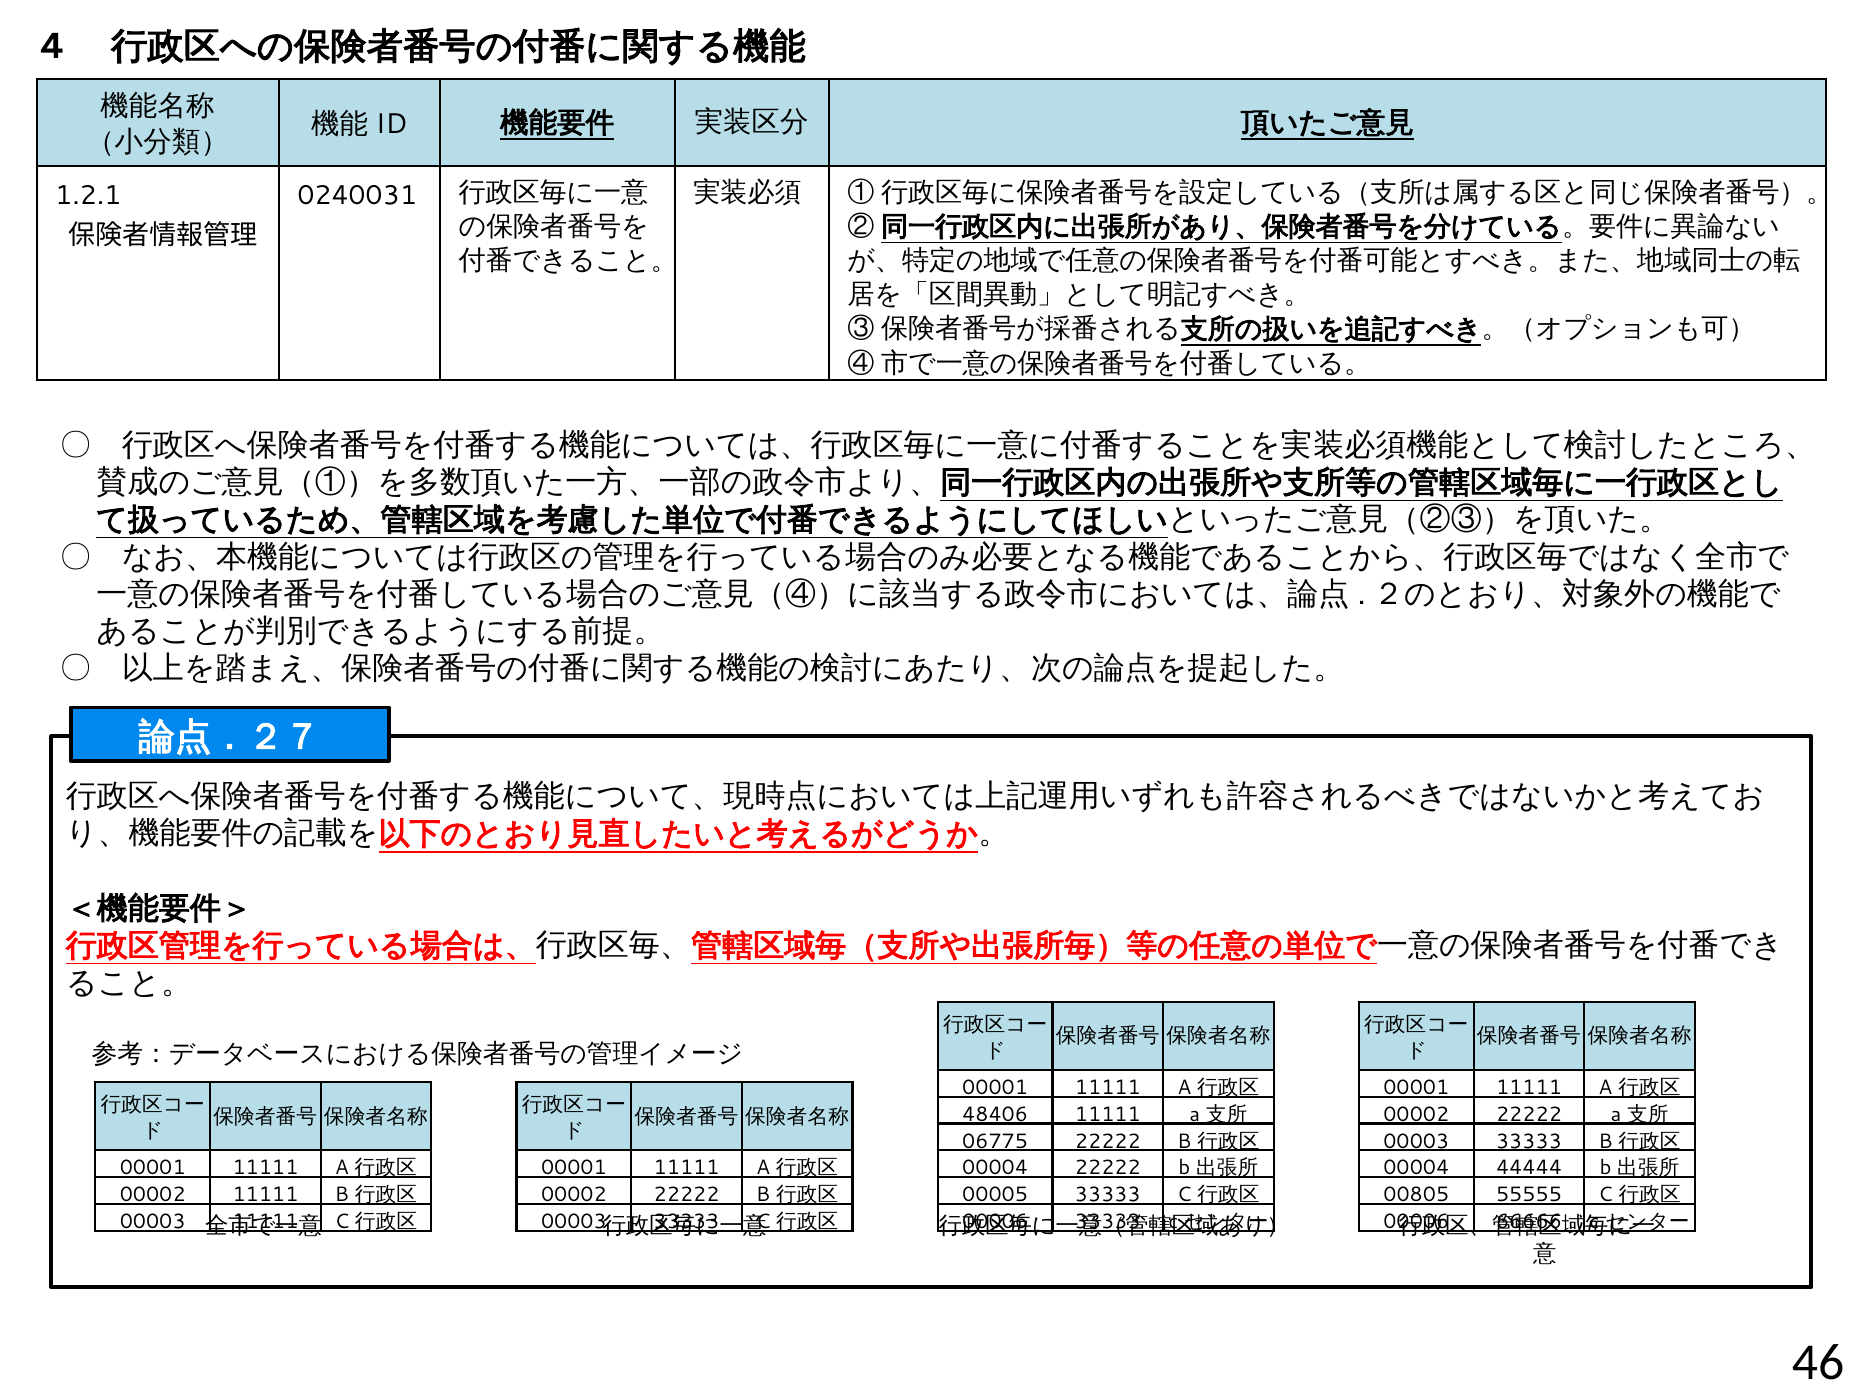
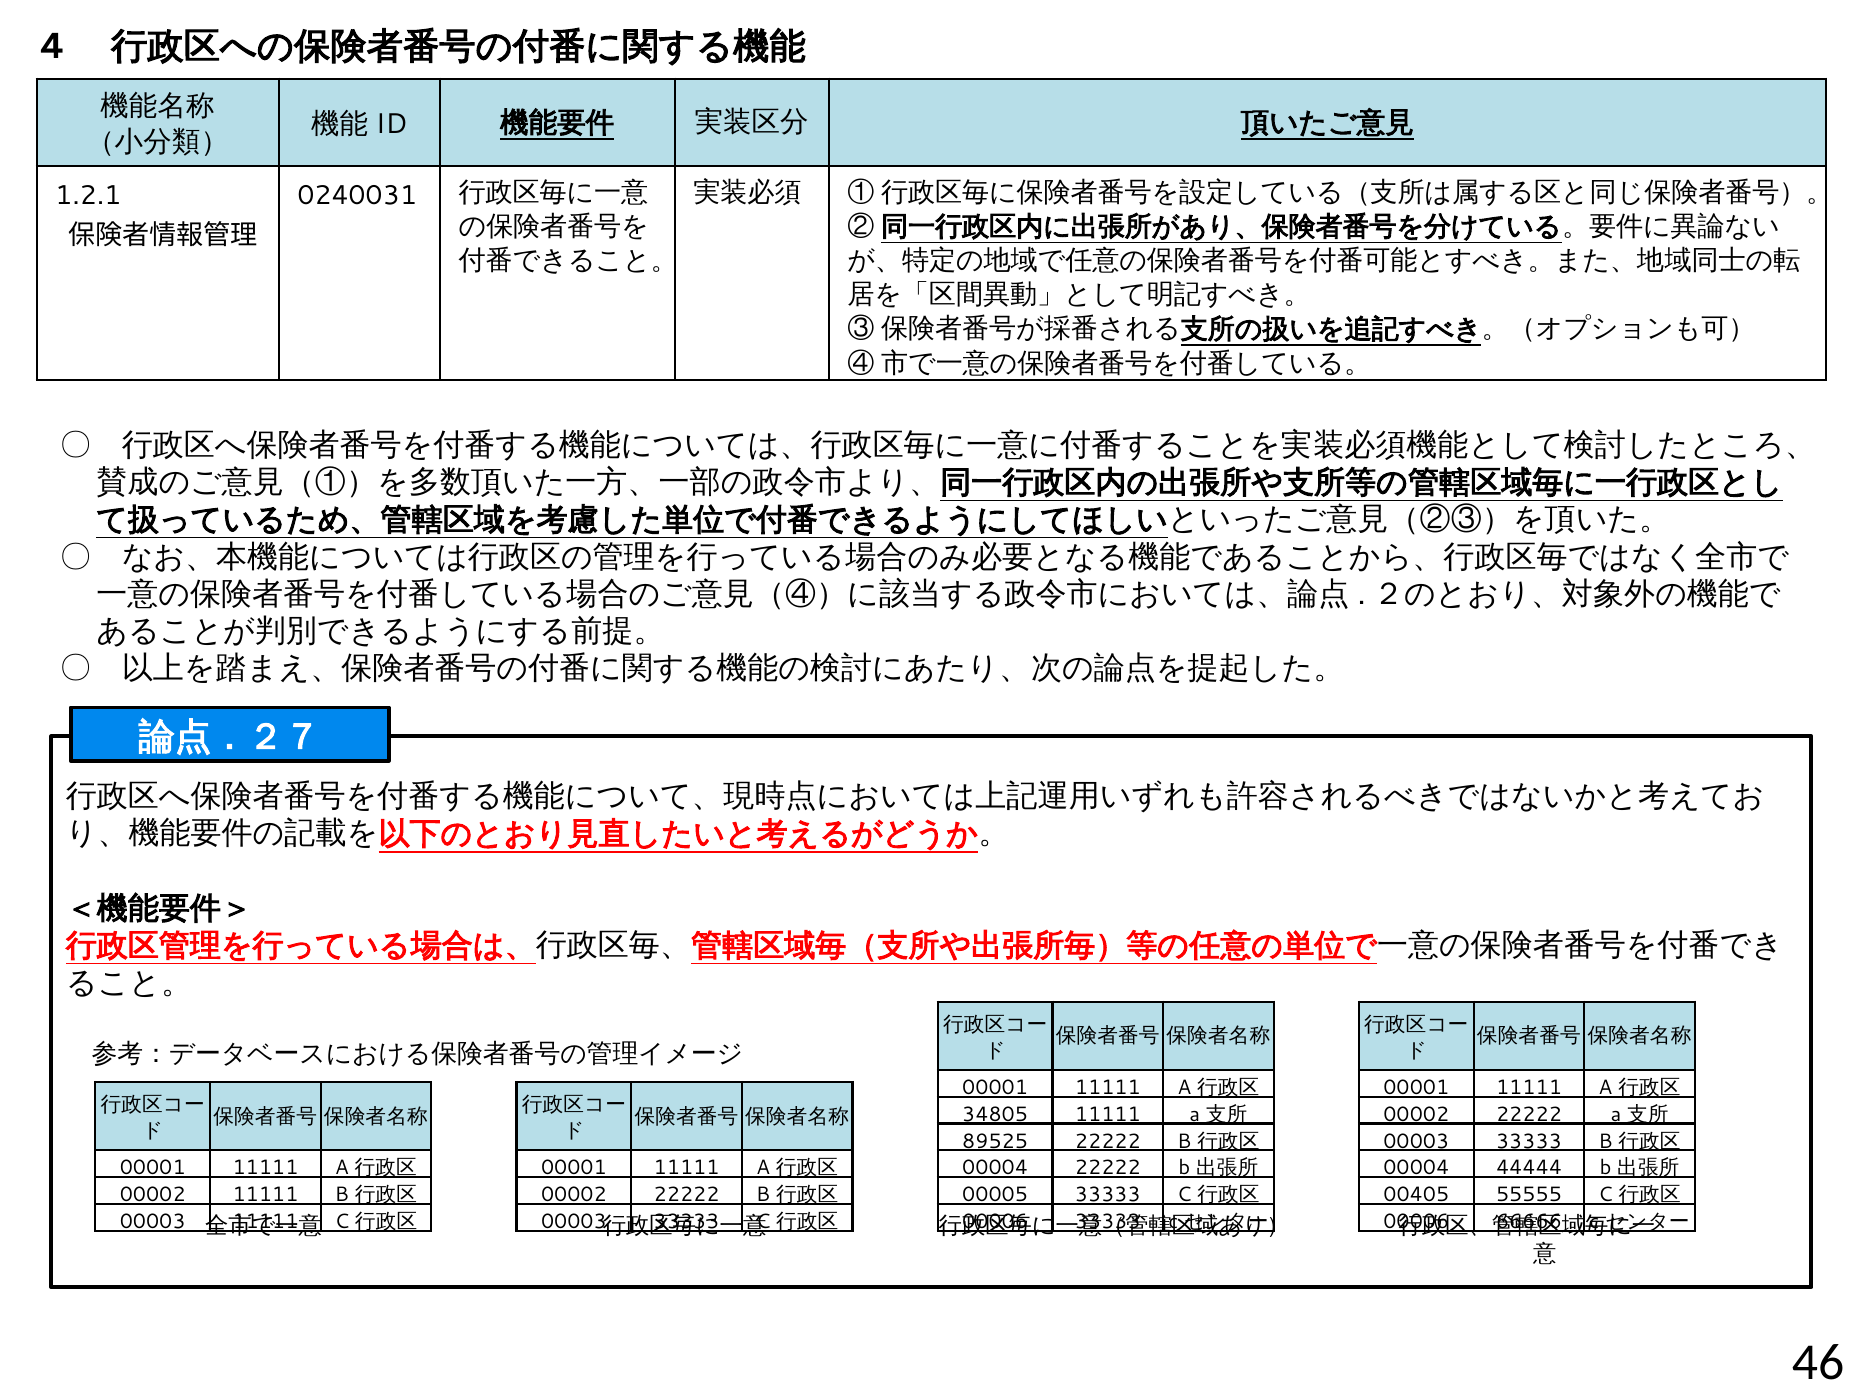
48406: 48406 -> 34805 (995, 1115)
06775: 06775 -> 89525 (995, 1141)
00805: 00805 -> 00405 (1416, 1195)
